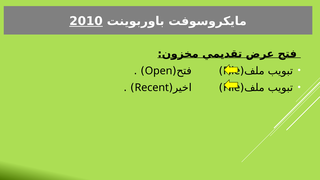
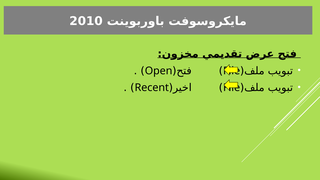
2010 underline: present -> none (86, 21)
